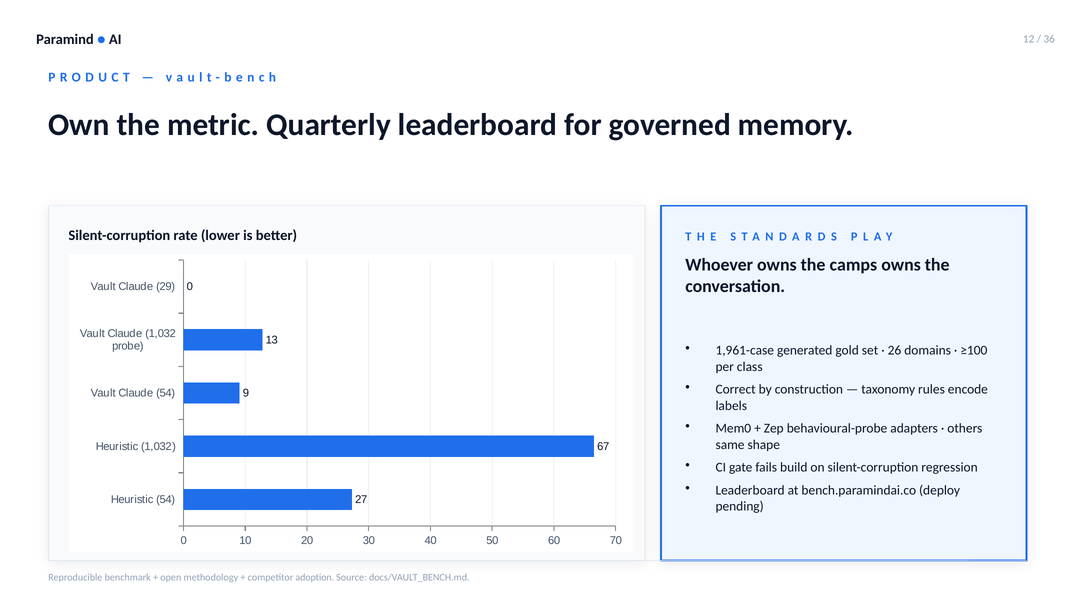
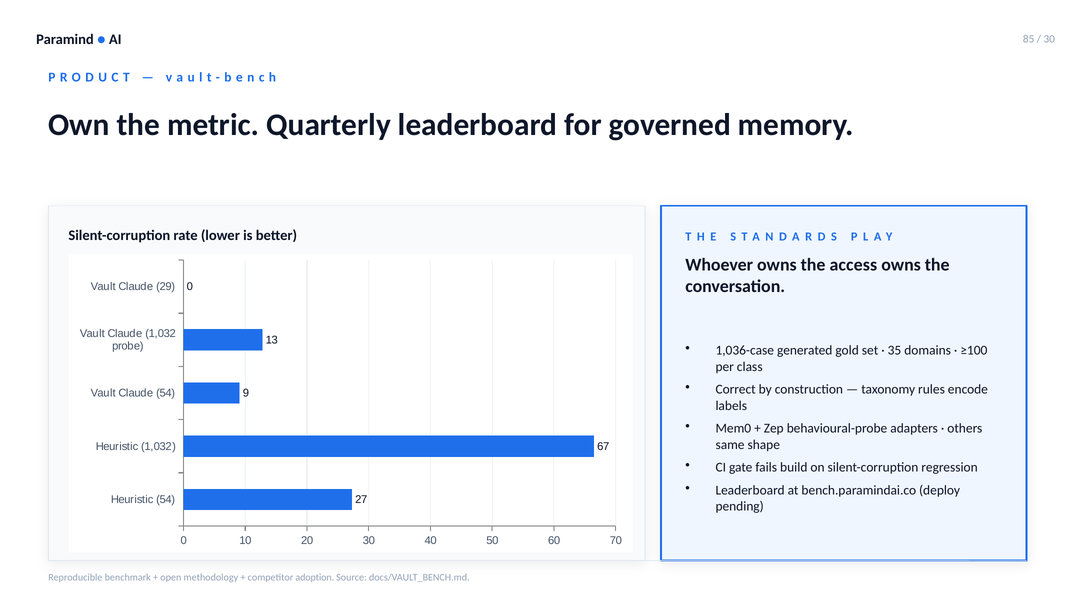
12: 12 -> 85 (1029, 39)
36: 36 -> 30 (1049, 39)
camps: camps -> access (853, 265)
1,961-case: 1,961-case -> 1,036-case (745, 350)
26: 26 -> 35 (894, 350)
